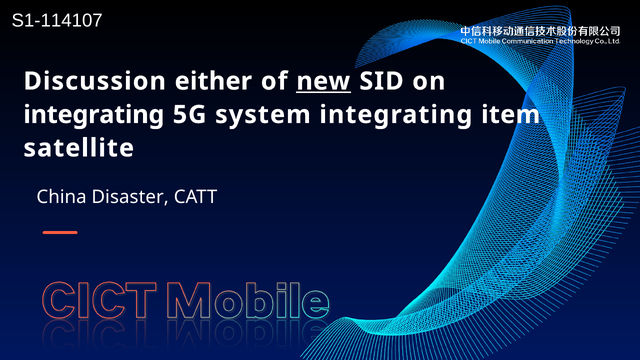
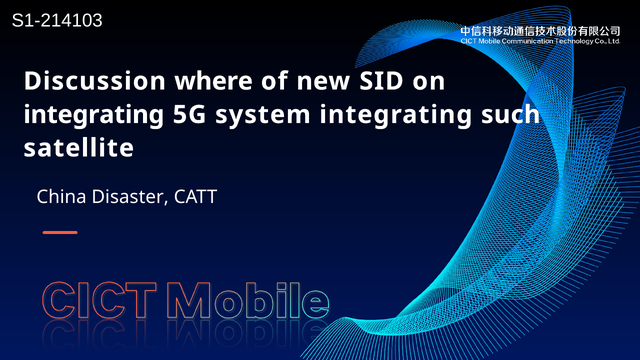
S1-114107: S1-114107 -> S1-214103 (57, 21)
either: either -> where (214, 81)
new underline: present -> none (323, 81)
item: item -> such (511, 115)
